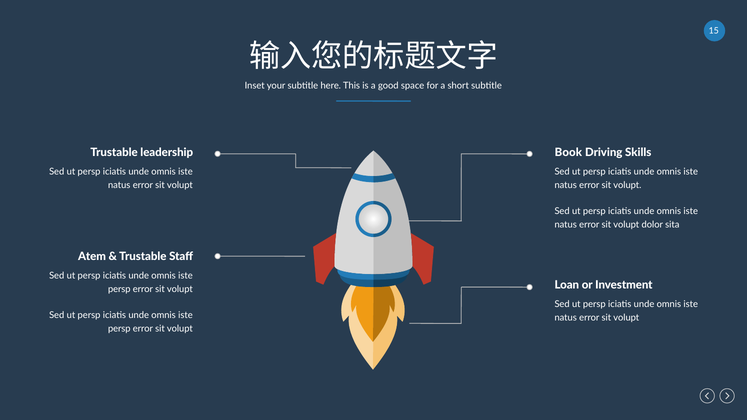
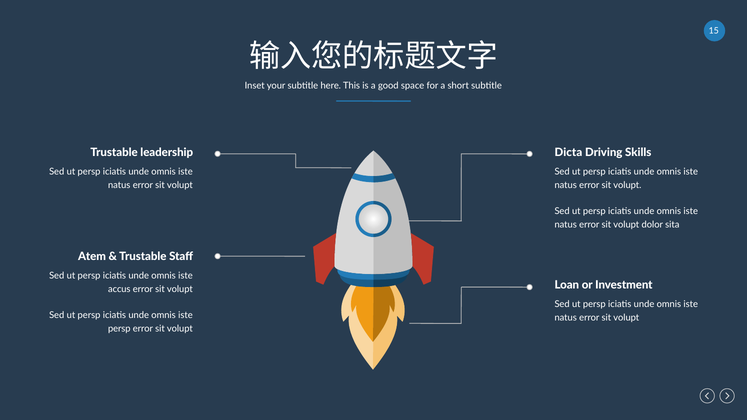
Book: Book -> Dicta (568, 153)
persp: persp -> accus (119, 289)
